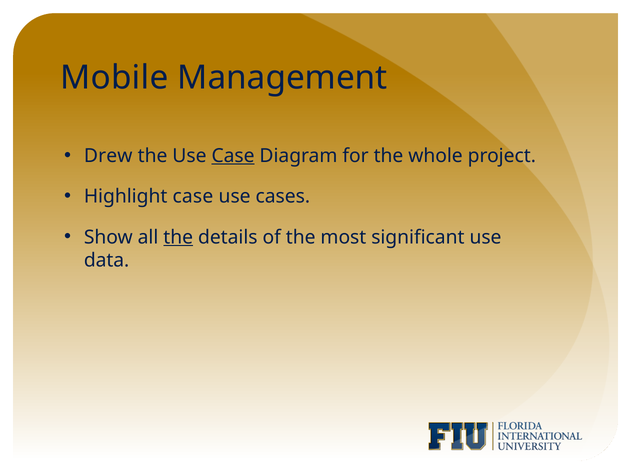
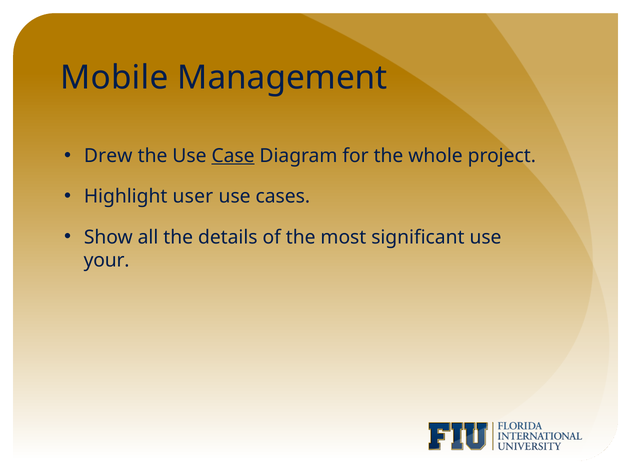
Highlight case: case -> user (193, 196)
the underline: present -> none (178, 237)
data: data -> your (107, 260)
